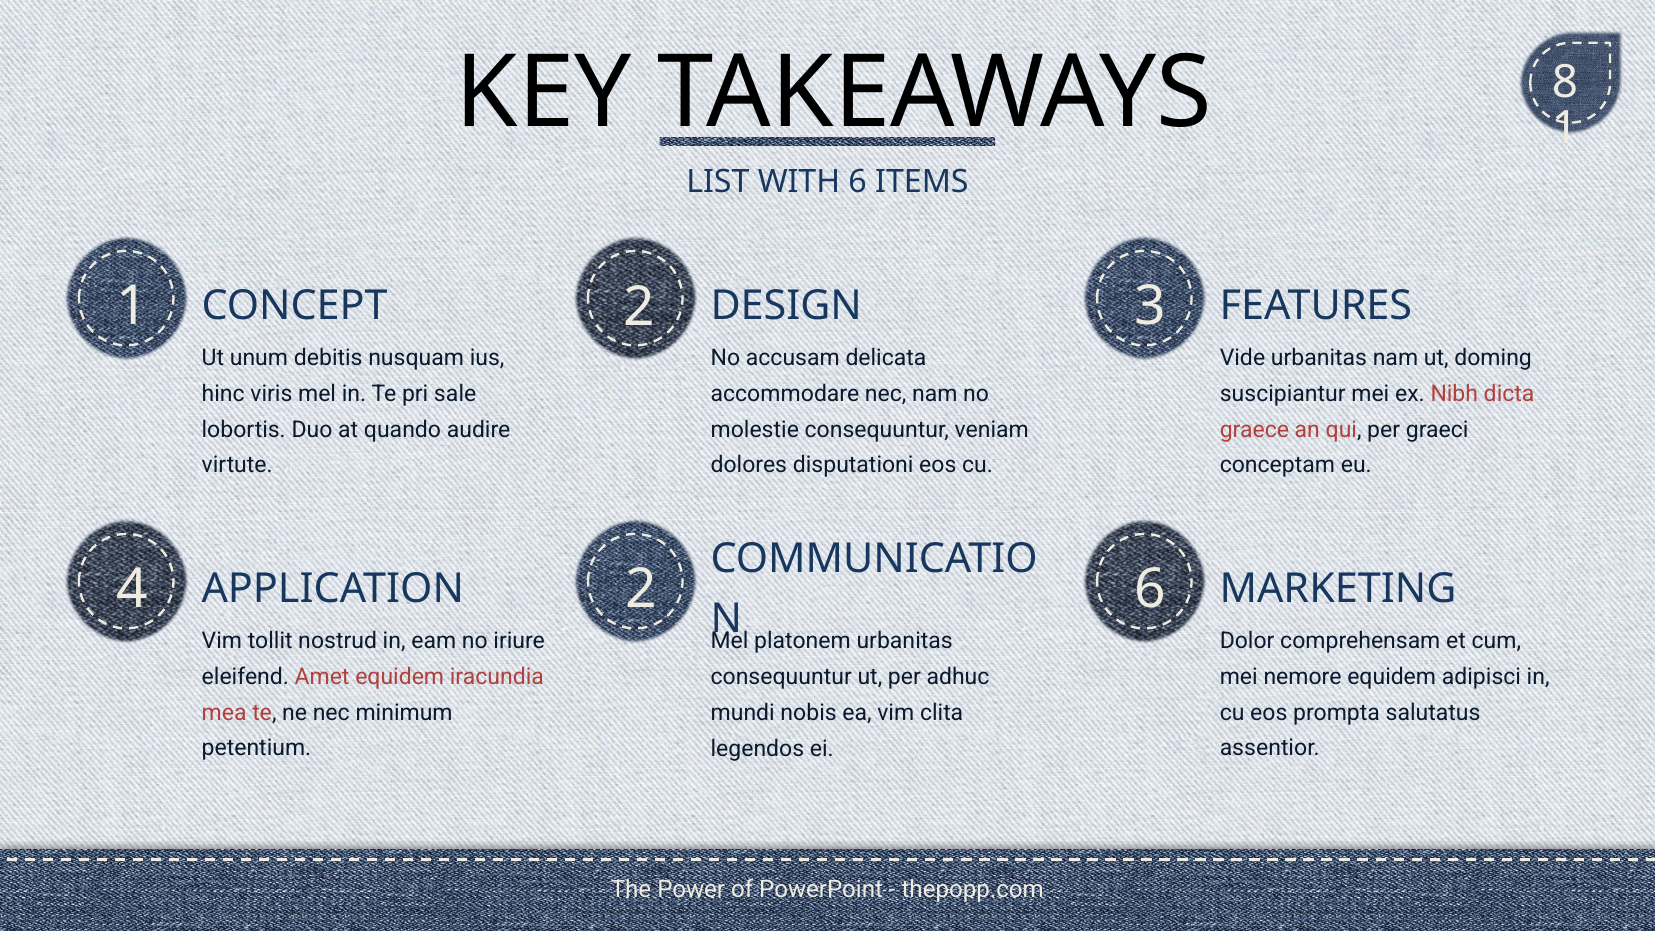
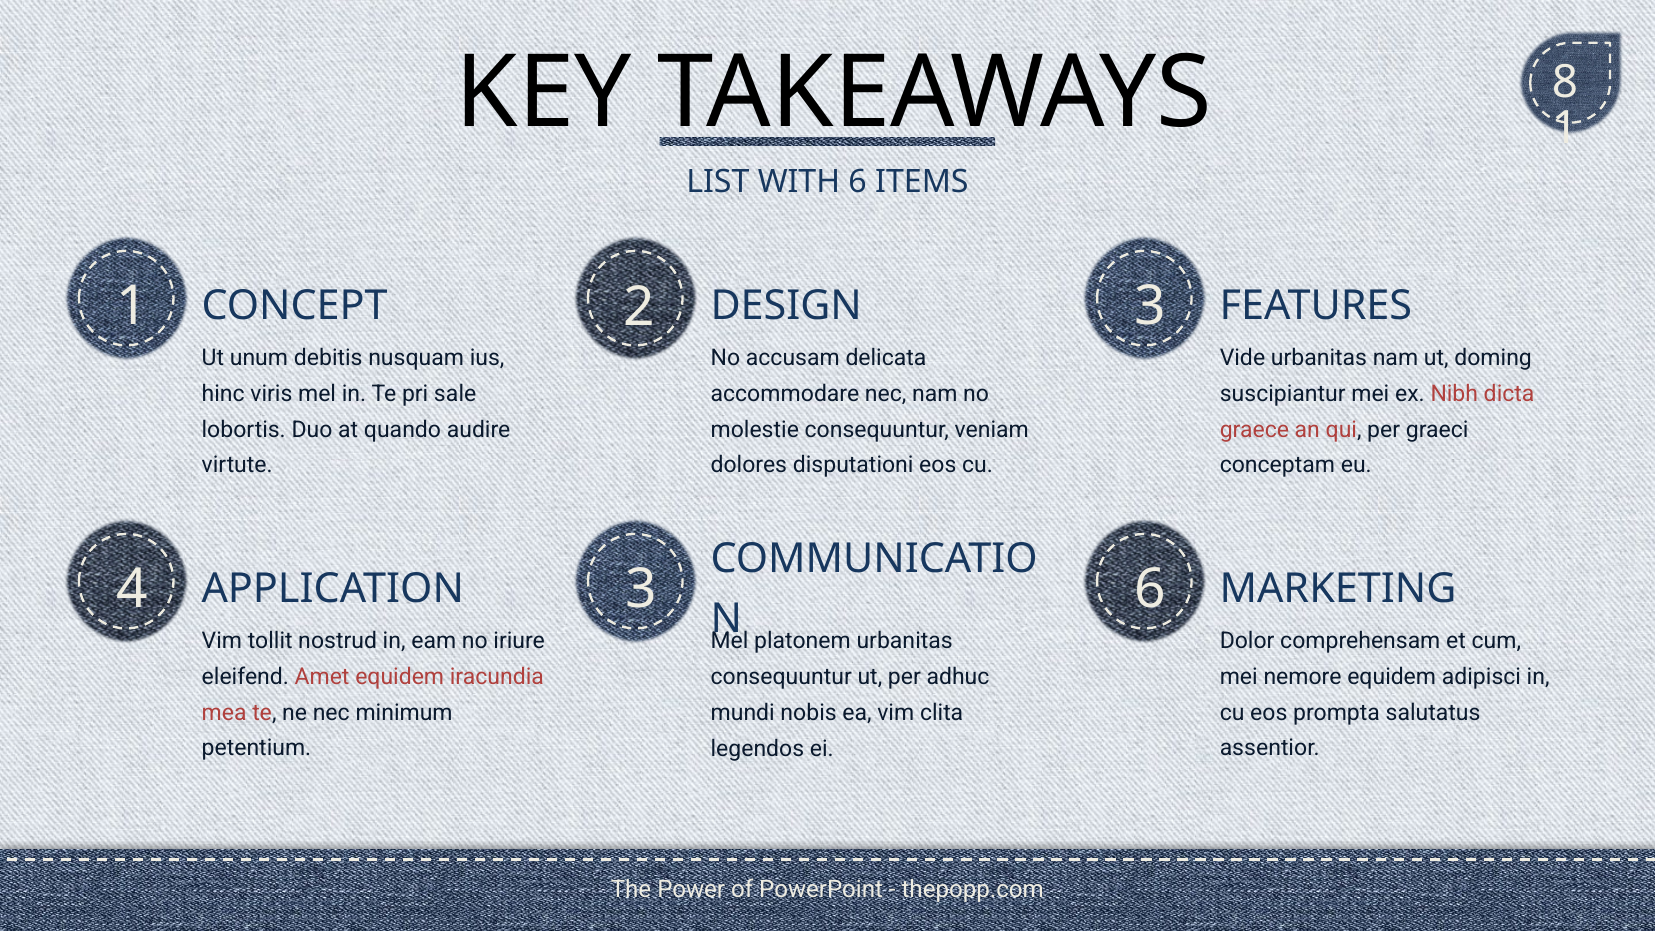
4 2: 2 -> 3 (641, 589)
